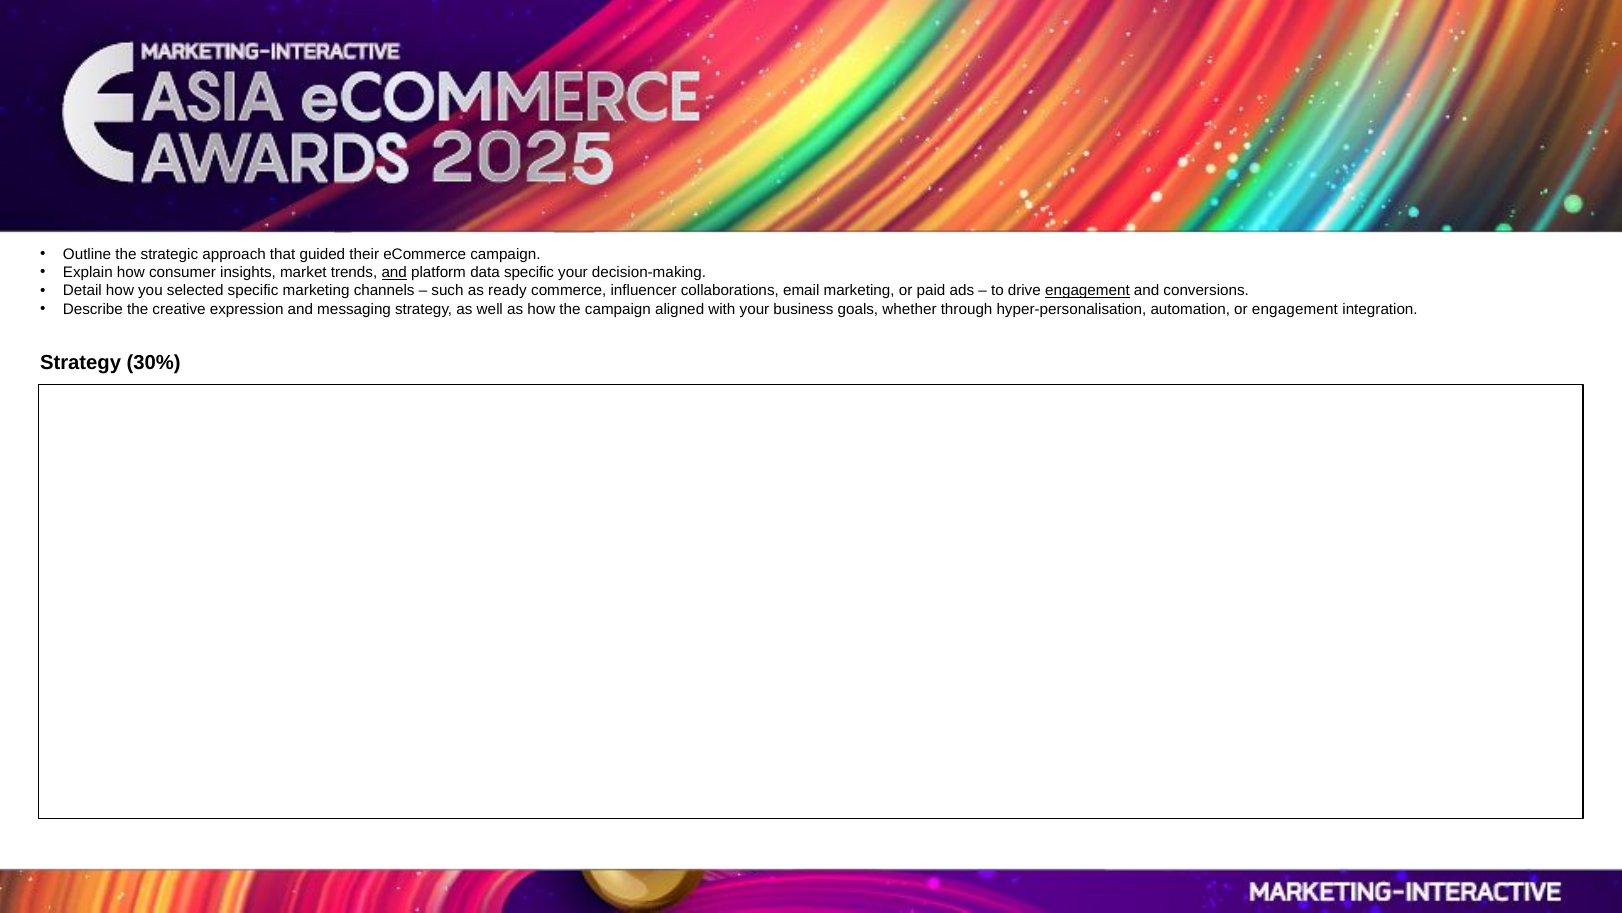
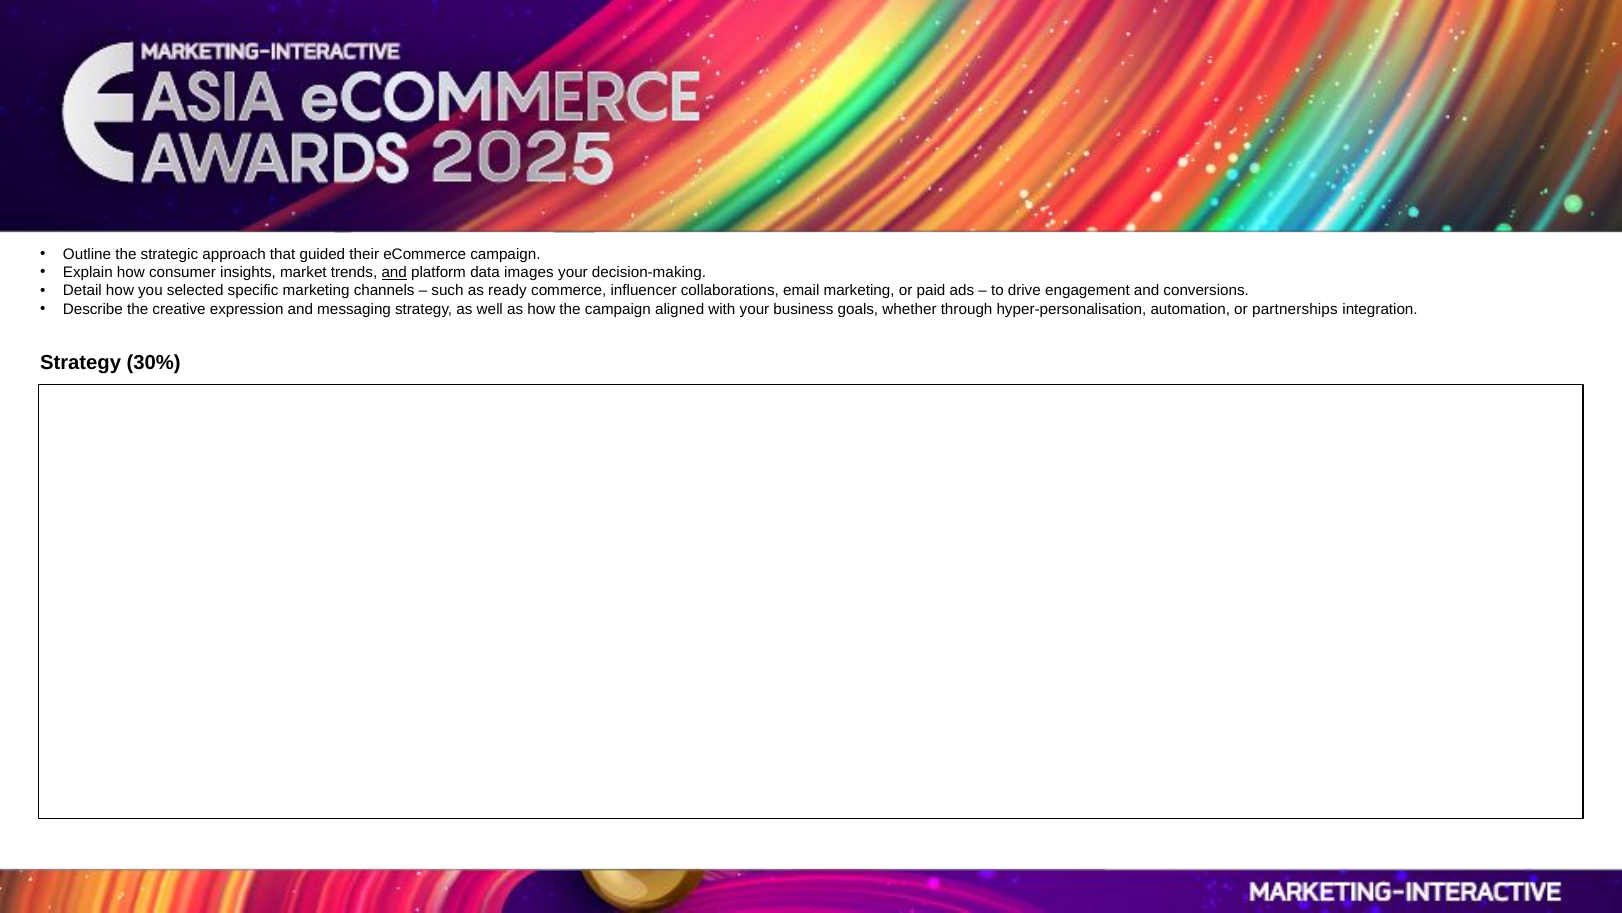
data specific: specific -> images (529, 272)
engagement underline: present -> none (1087, 291)
or engagement: engagement -> partnerships (1295, 309)
